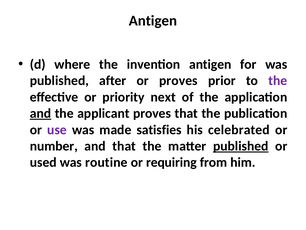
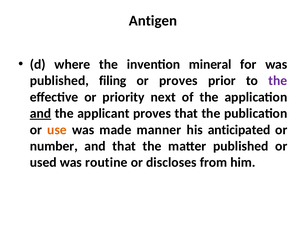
invention antigen: antigen -> mineral (210, 64)
after: after -> filing (113, 81)
use colour: purple -> orange (57, 129)
satisfies: satisfies -> manner (159, 129)
celebrated: celebrated -> anticipated (239, 129)
published underline: present -> none (241, 146)
requiring: requiring -> discloses (171, 162)
